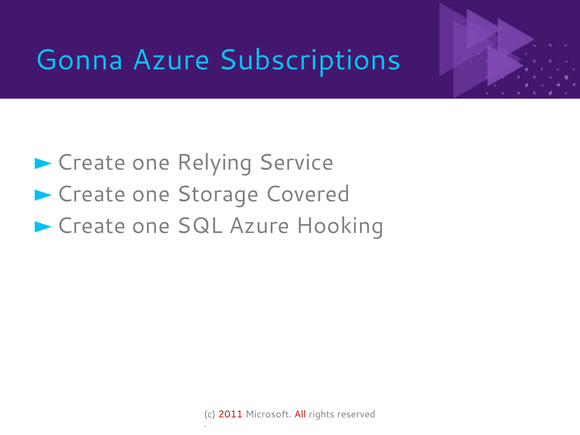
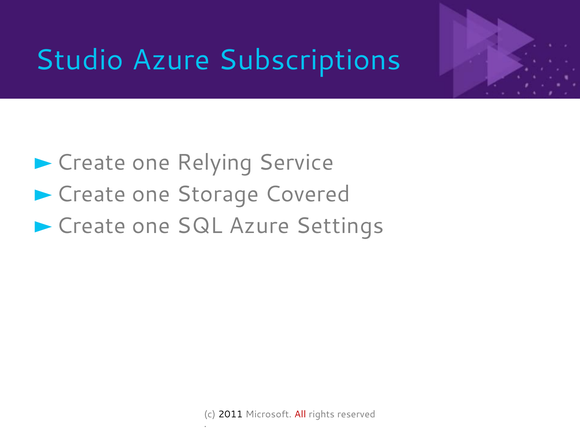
Gonna: Gonna -> Studio (79, 60)
Hooking: Hooking -> Settings (340, 226)
2011 colour: red -> black (231, 414)
